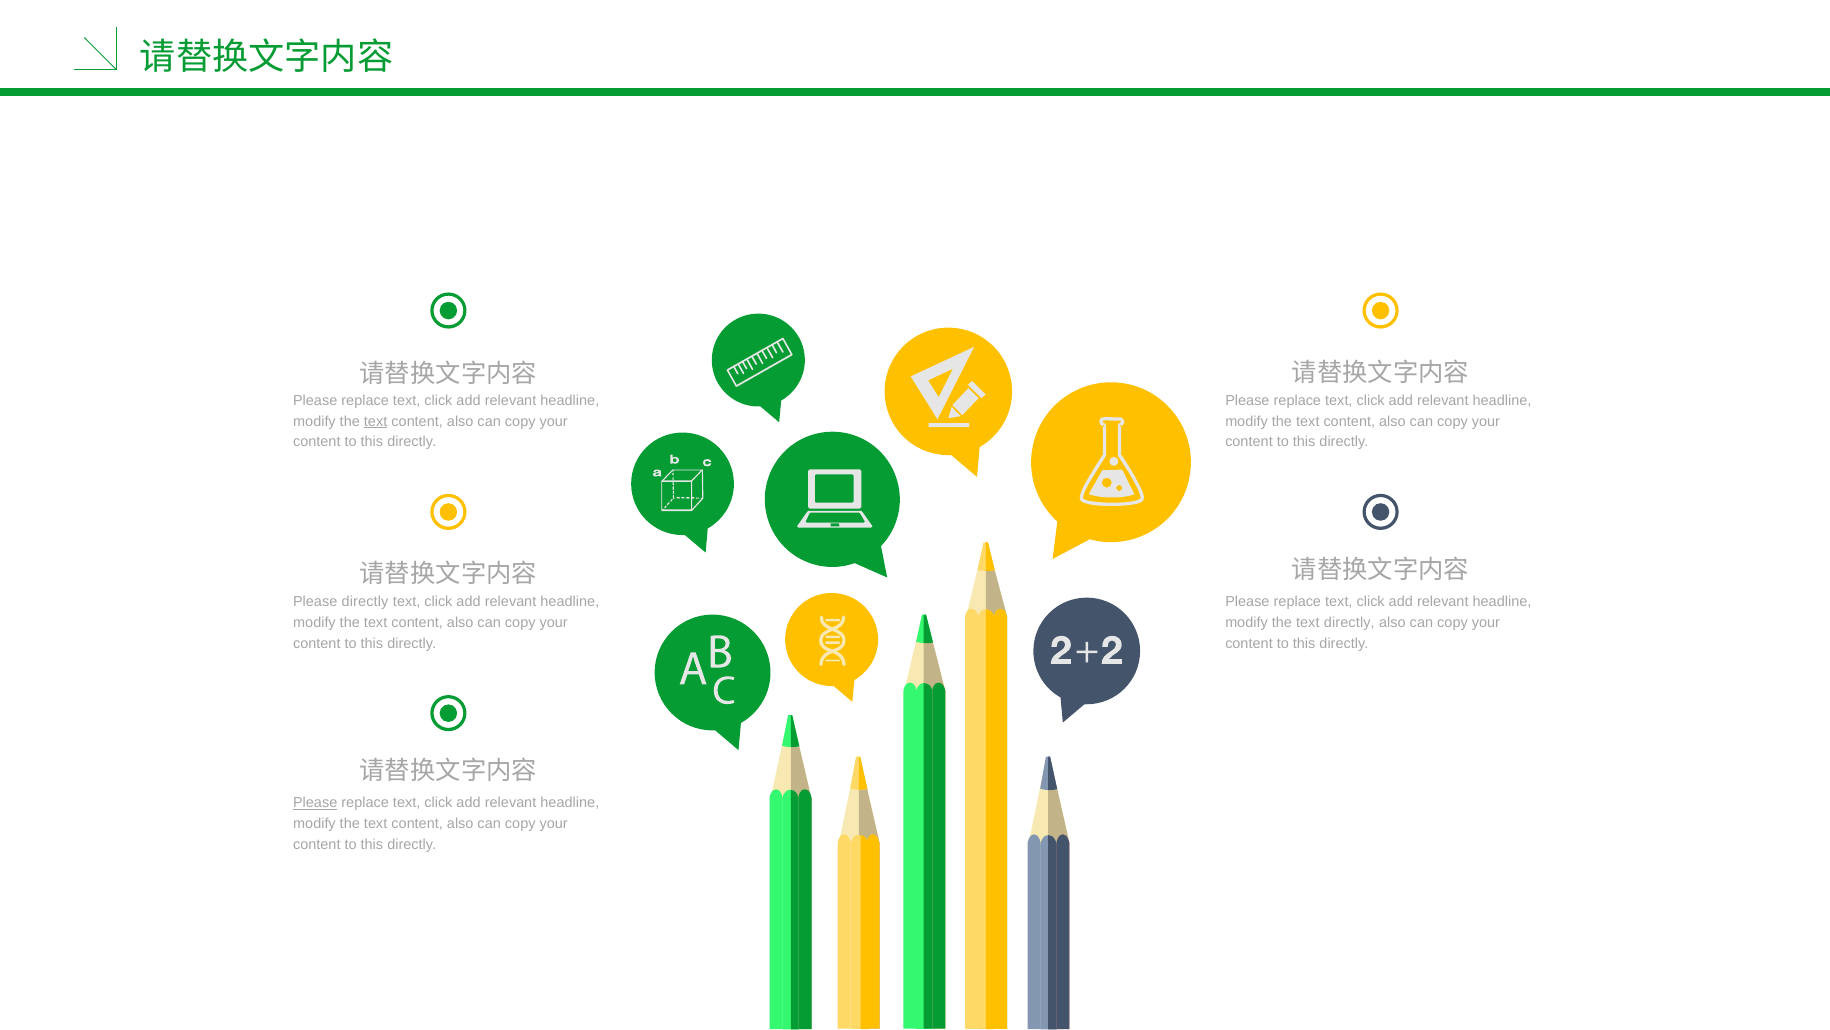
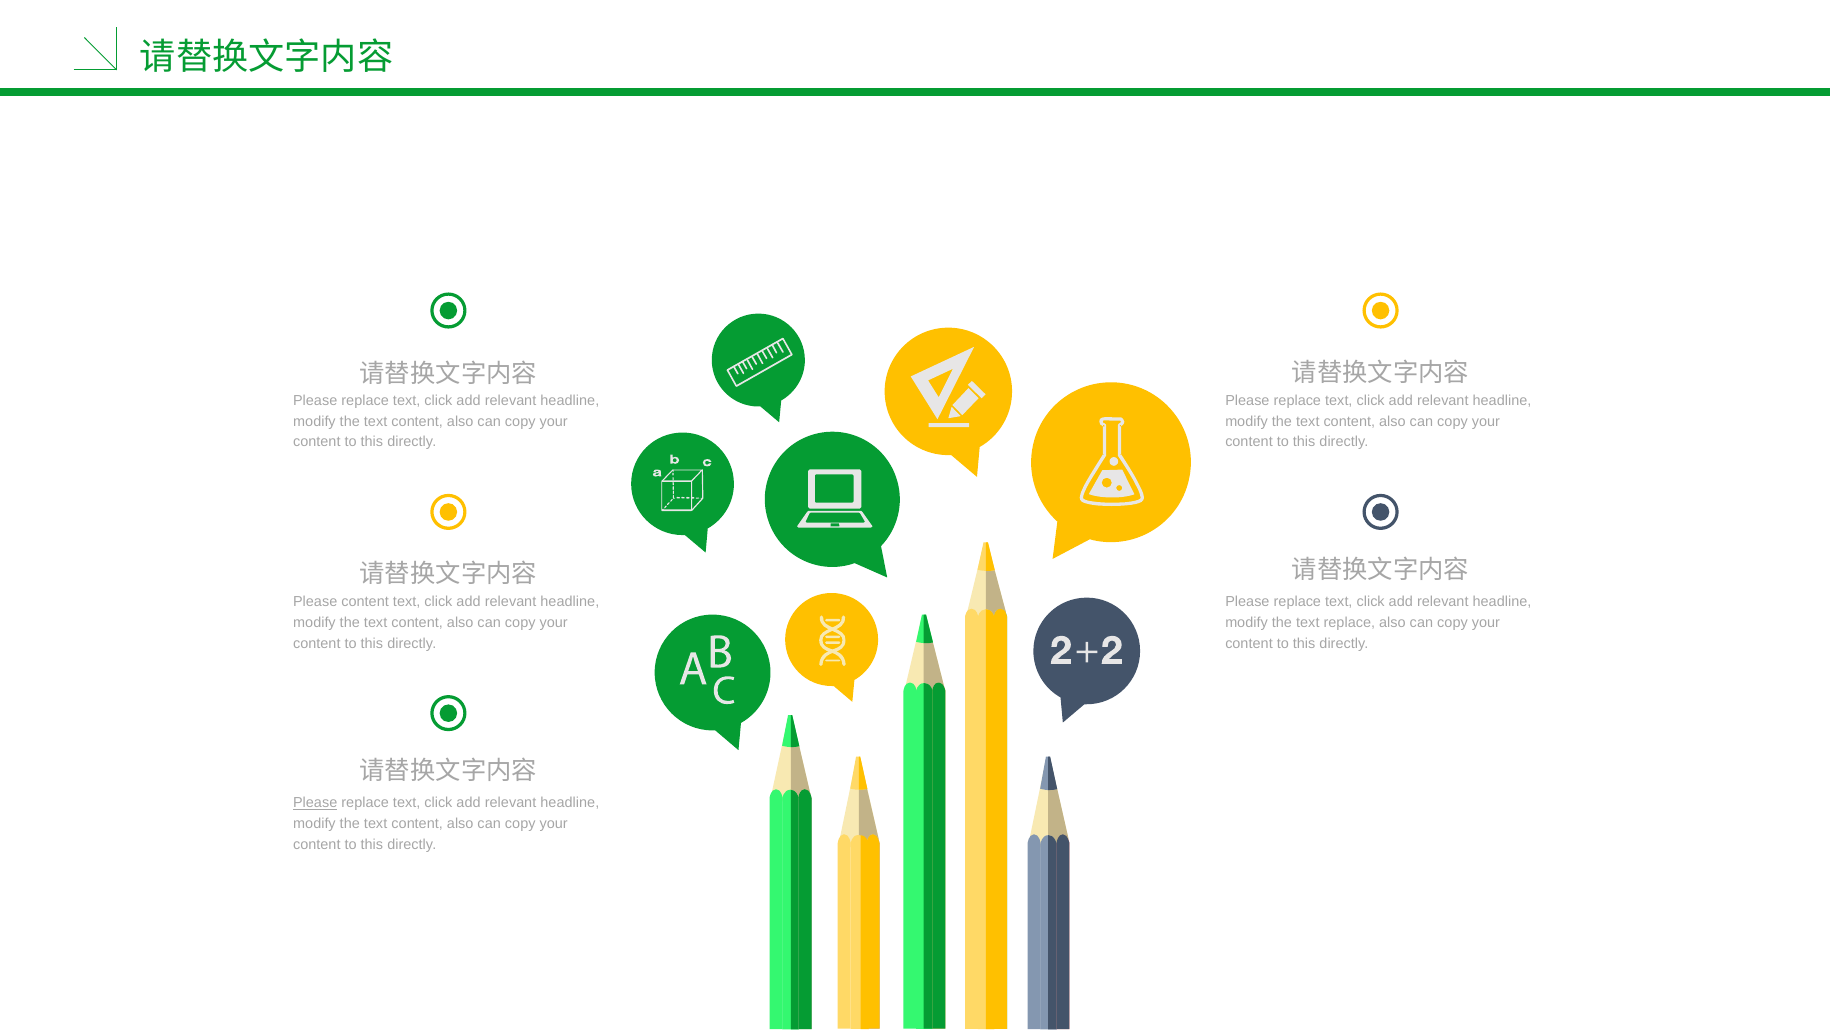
text underline: present -> none (376, 421)
Please directly: directly -> content (365, 602)
text directly: directly -> replace (1349, 622)
